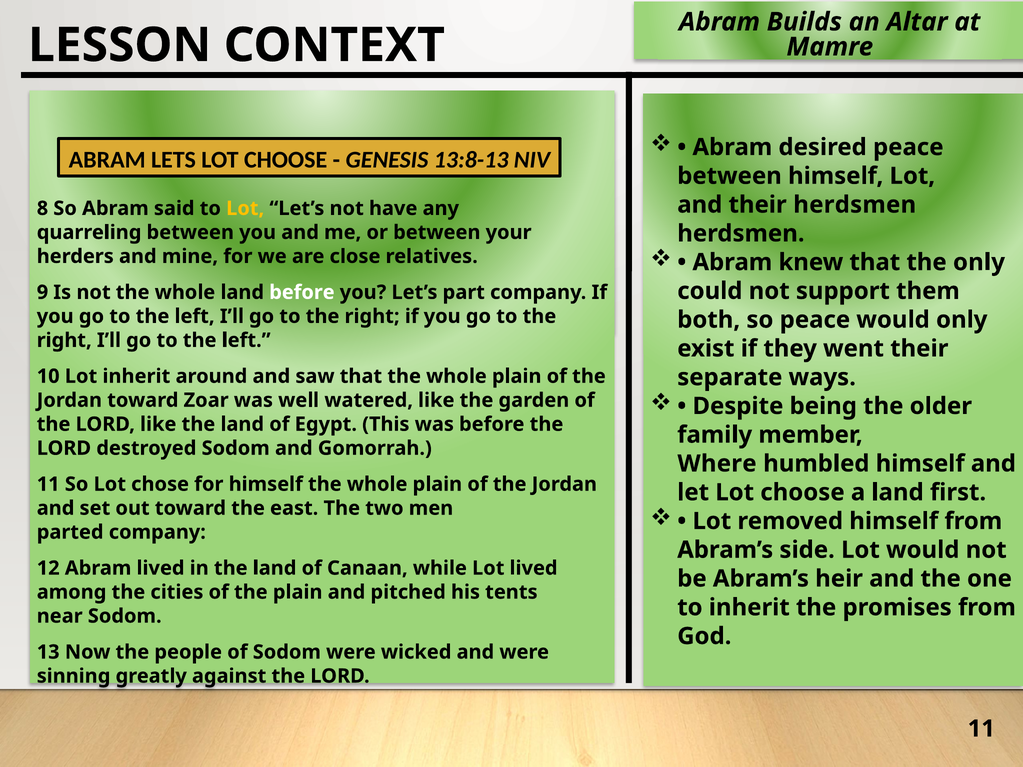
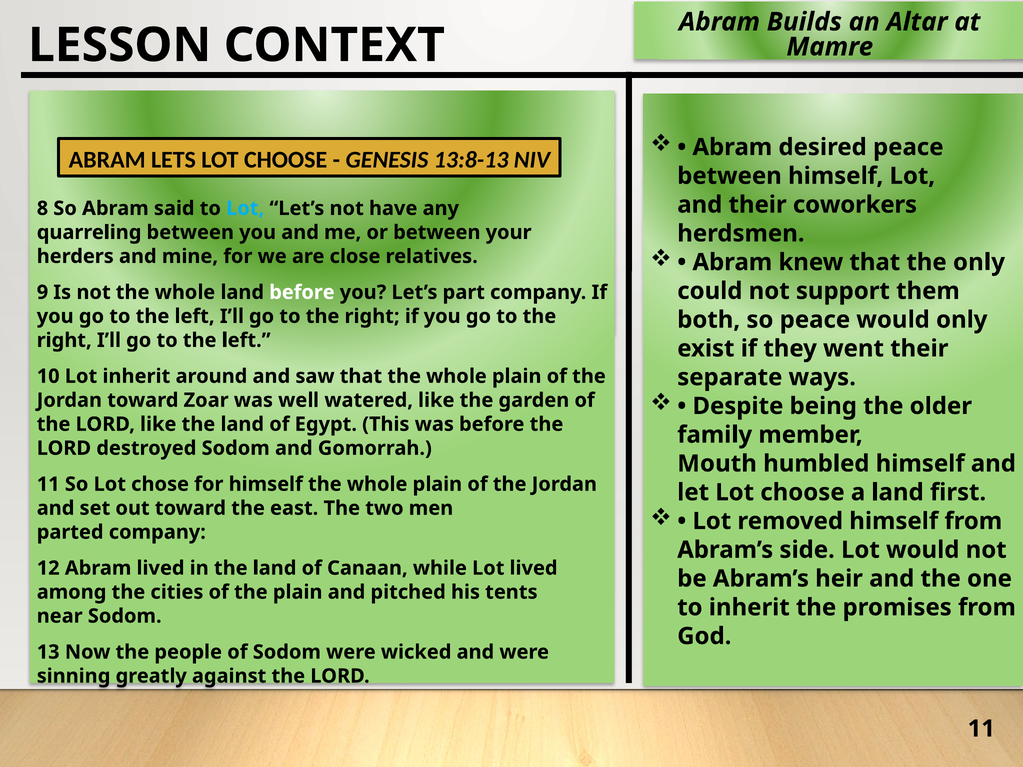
their herdsmen: herdsmen -> coworkers (855, 205)
Lot colour: yellow -> light blue (245, 208)
Where: Where -> Mouth (717, 464)
